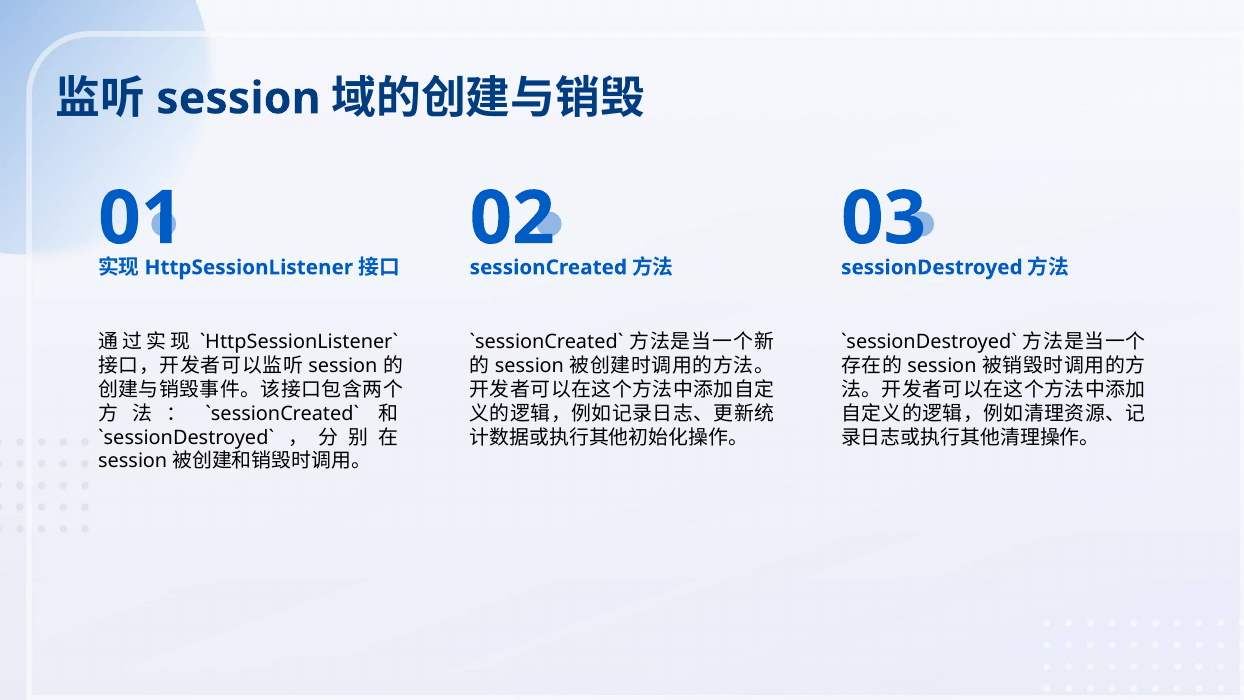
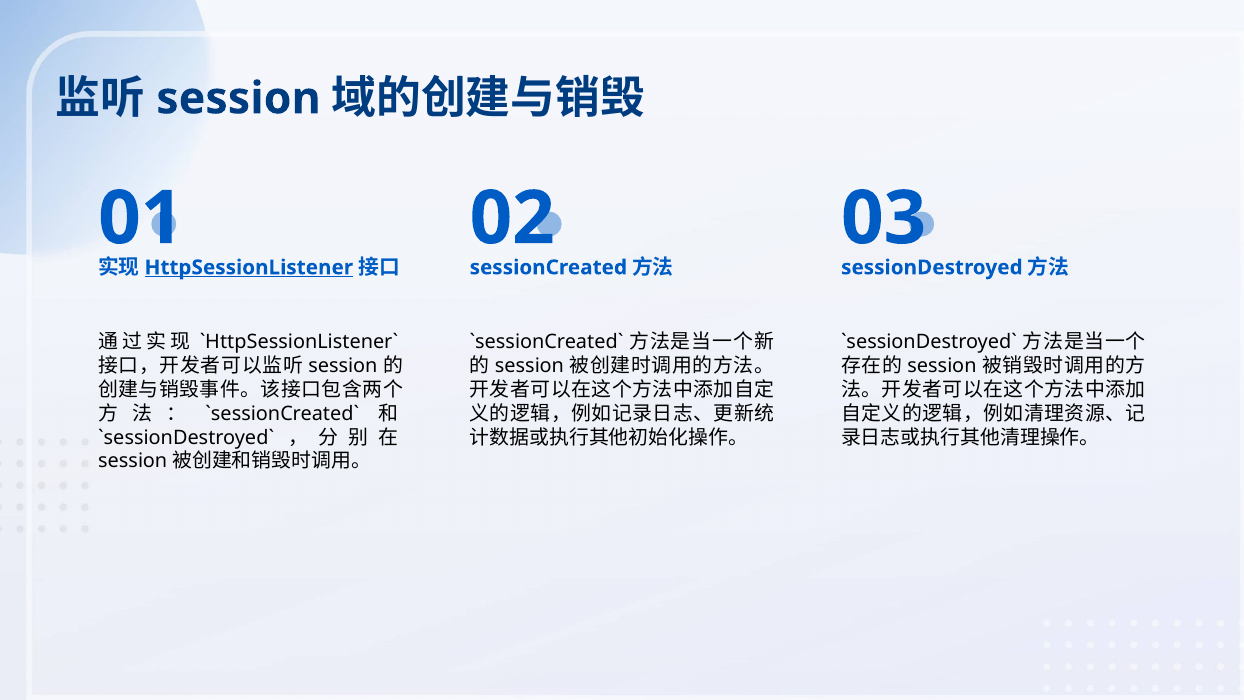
HttpSessionListener underline: none -> present (249, 267)
